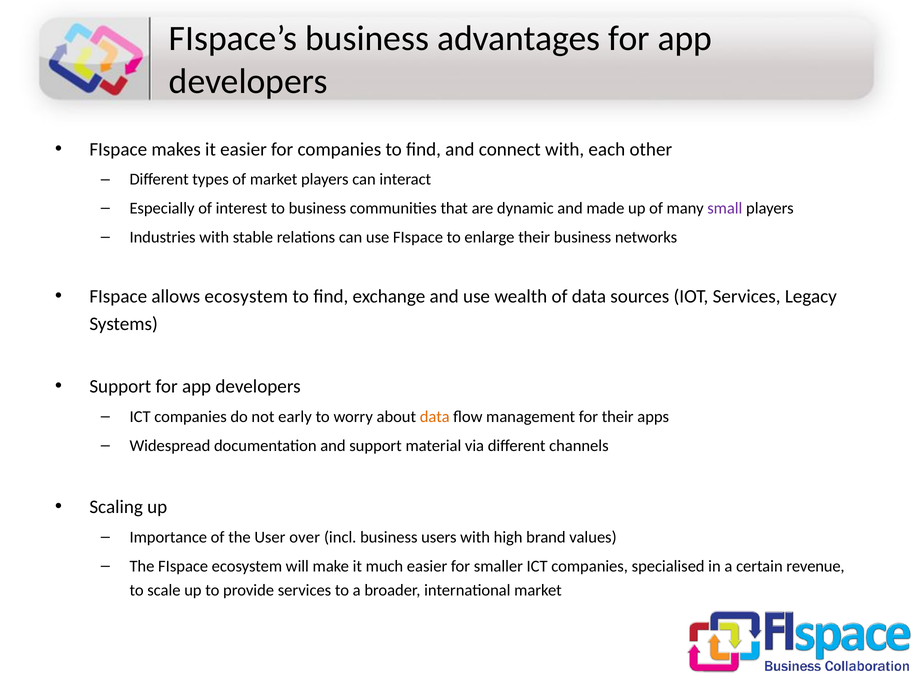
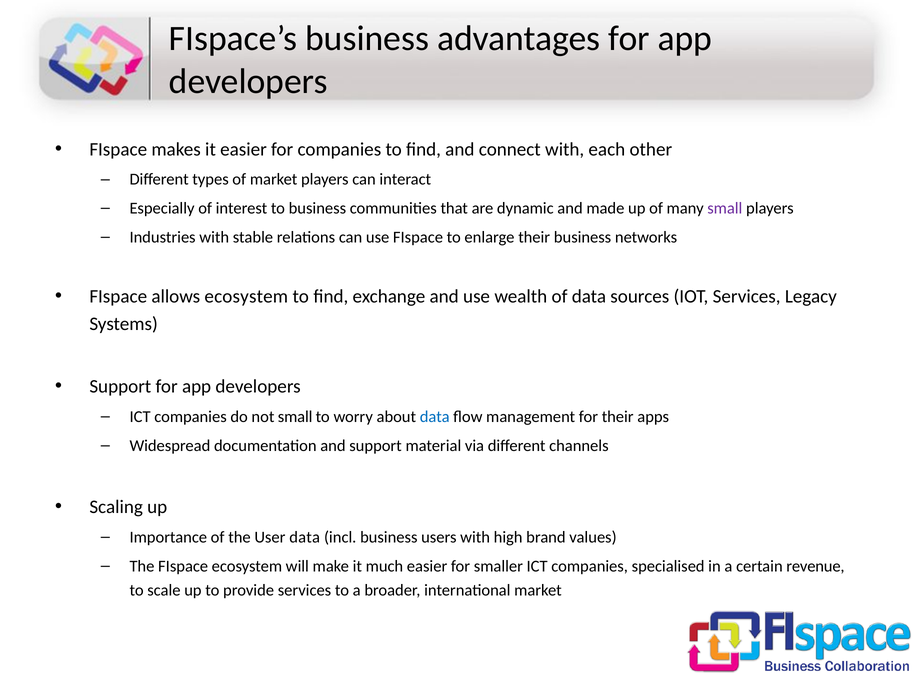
not early: early -> small (295, 417)
data colour: orange -> blue (435, 417)
User over: over -> data (305, 537)
